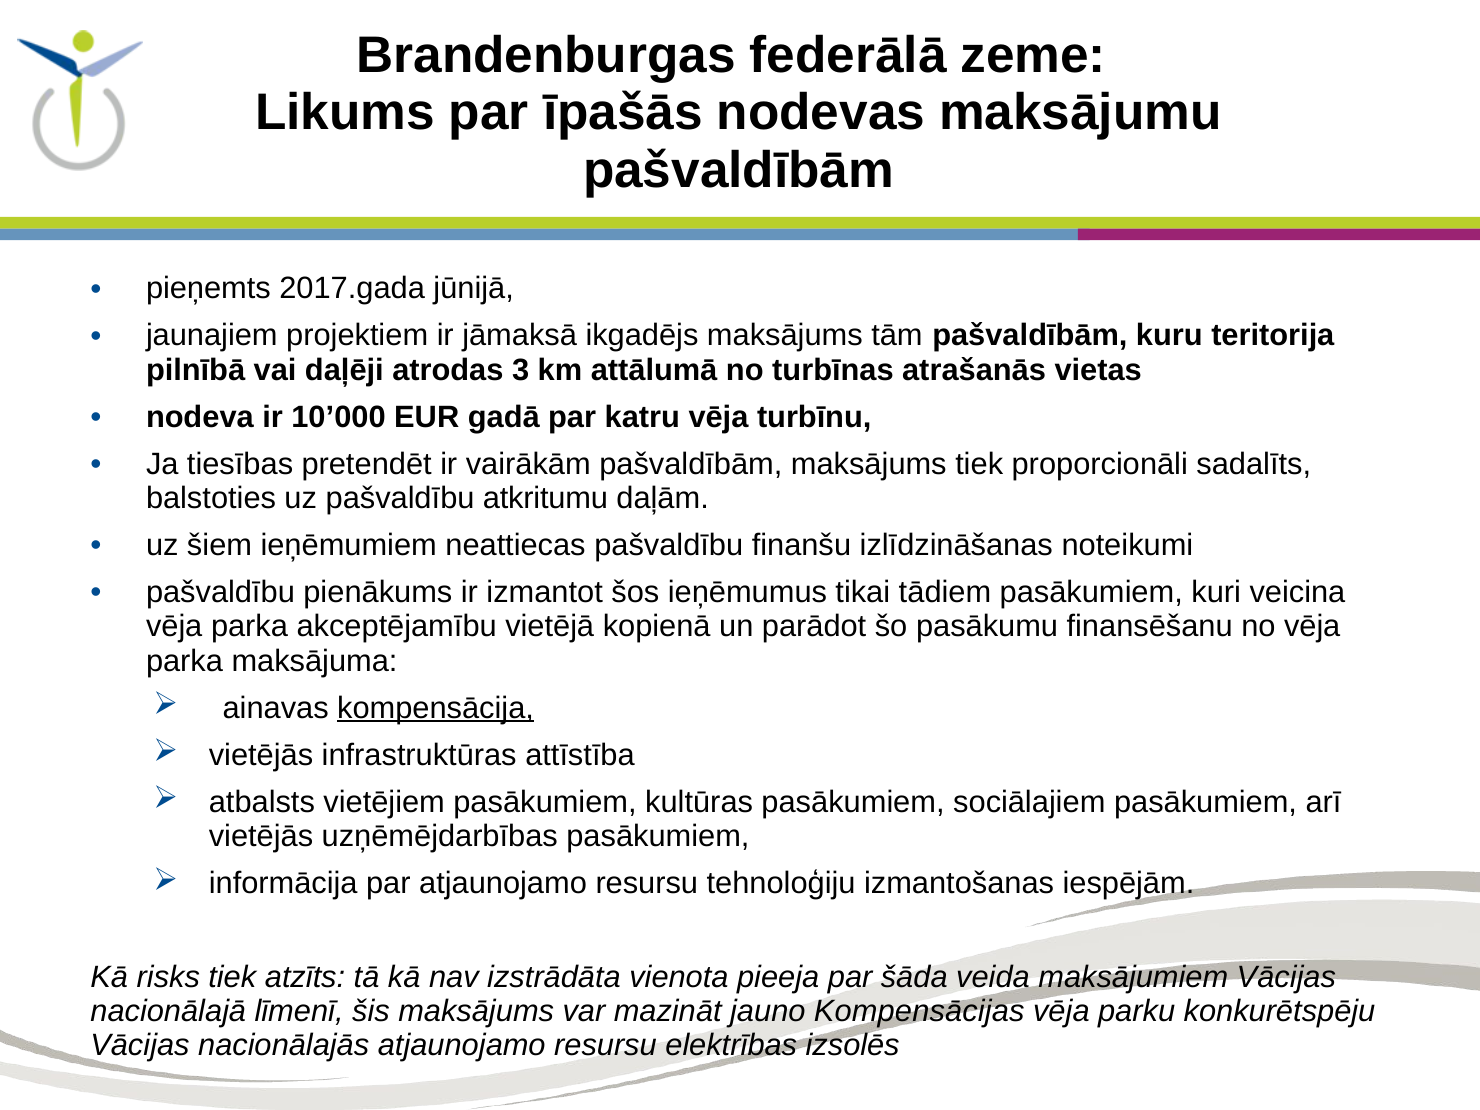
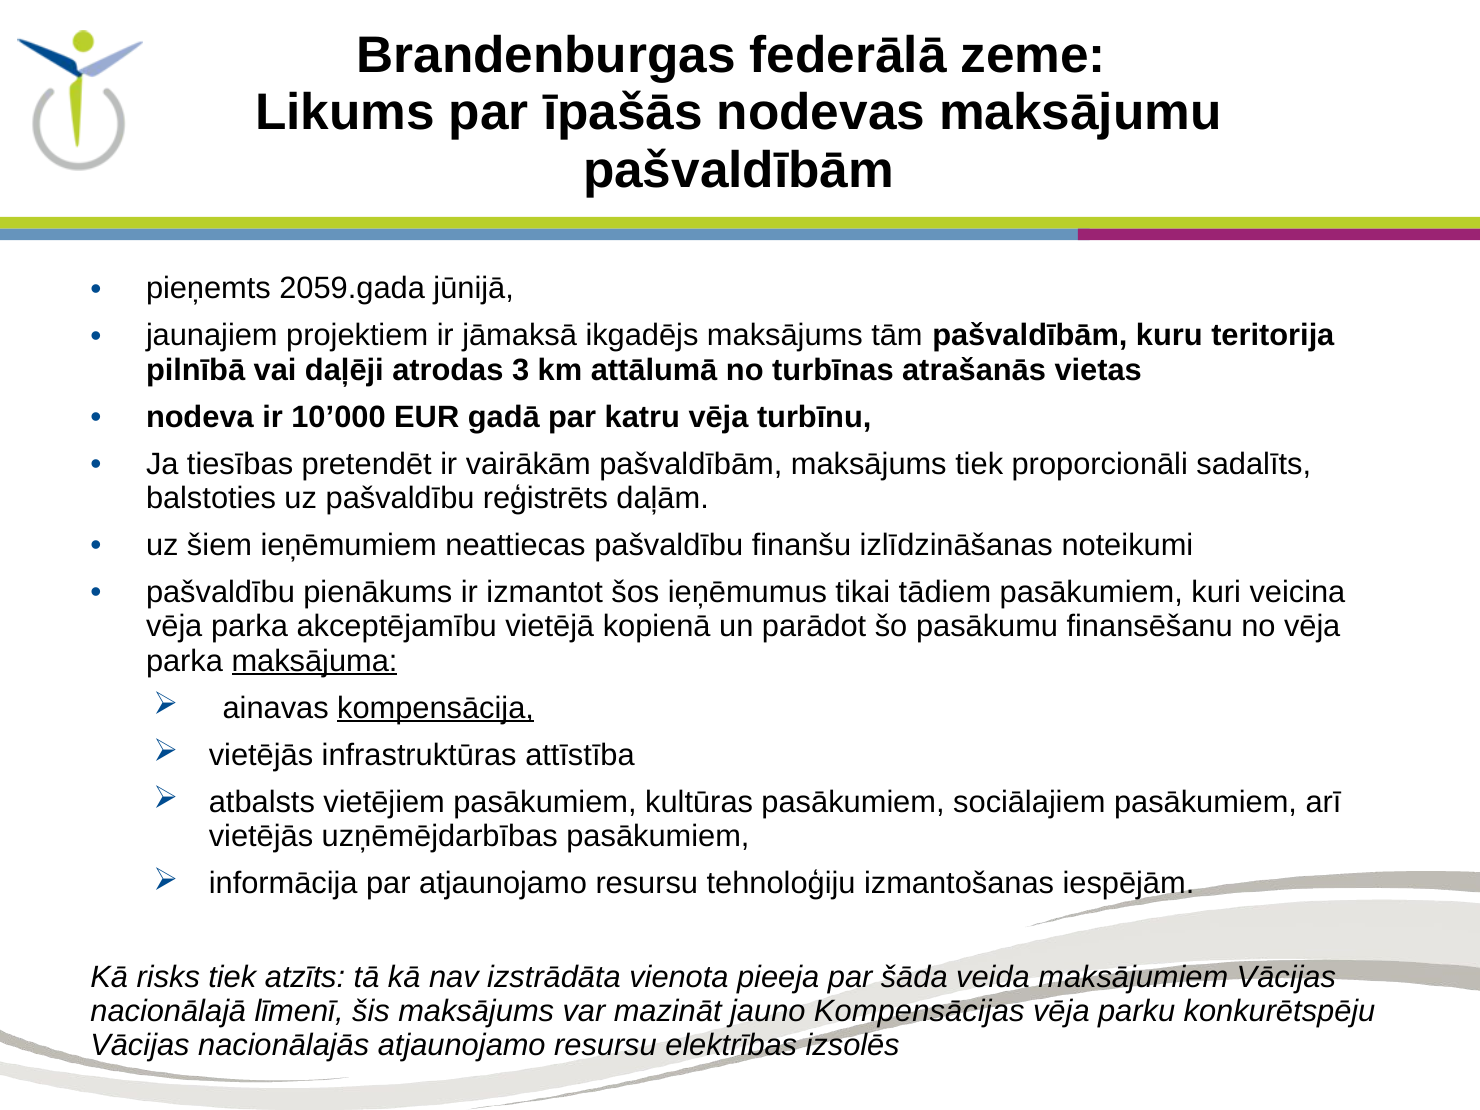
2017.gada: 2017.gada -> 2059.gada (352, 289)
atkritumu: atkritumu -> reģistrēts (545, 498)
maksājuma underline: none -> present (315, 661)
